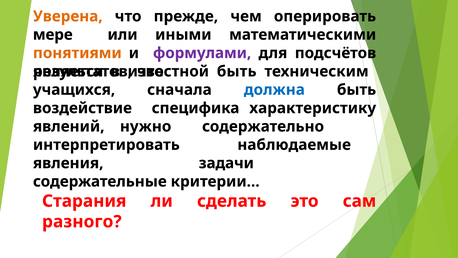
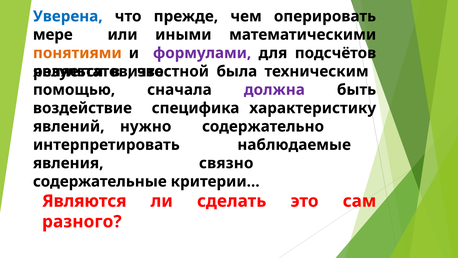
Уверена colour: orange -> blue (68, 16)
быть: быть -> была (237, 71)
учащихся: учащихся -> помощью (74, 90)
должна colour: blue -> purple (274, 90)
задачи: задачи -> связно (226, 163)
Старания: Старания -> Являются (84, 201)
